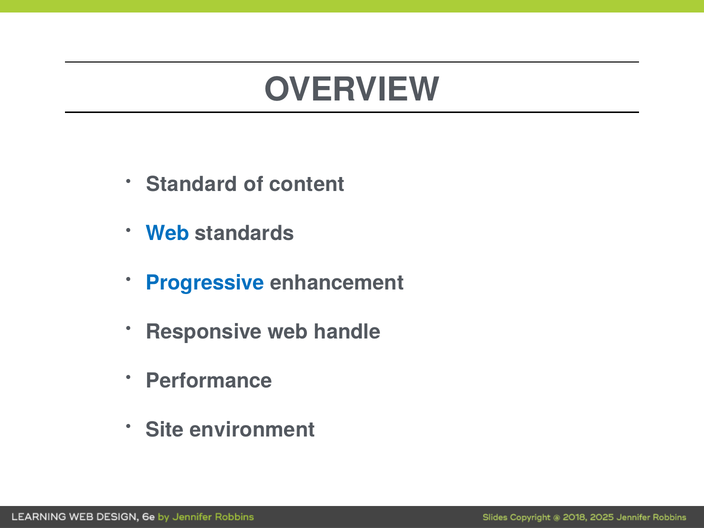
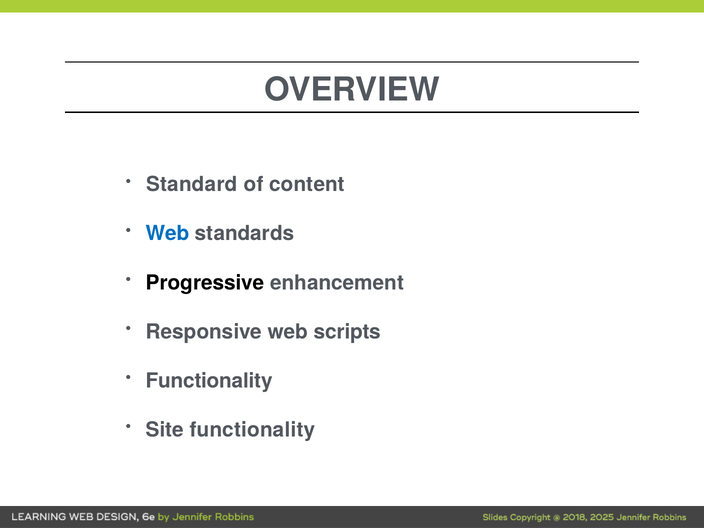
Progressive colour: blue -> black (205, 283)
handle: handle -> scripts (347, 332)
Performance: Performance -> Functionality (209, 381)
Site environment: environment -> functionality (252, 430)
